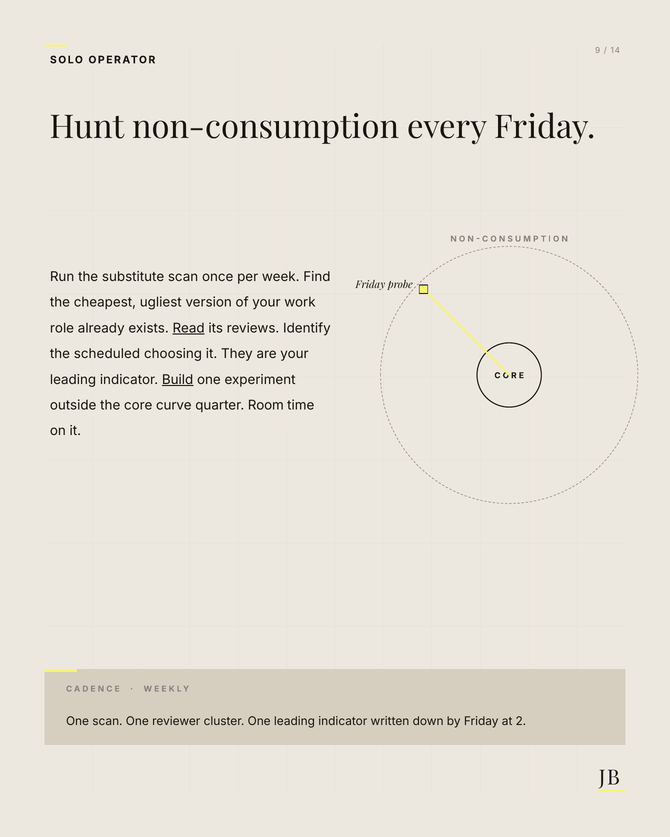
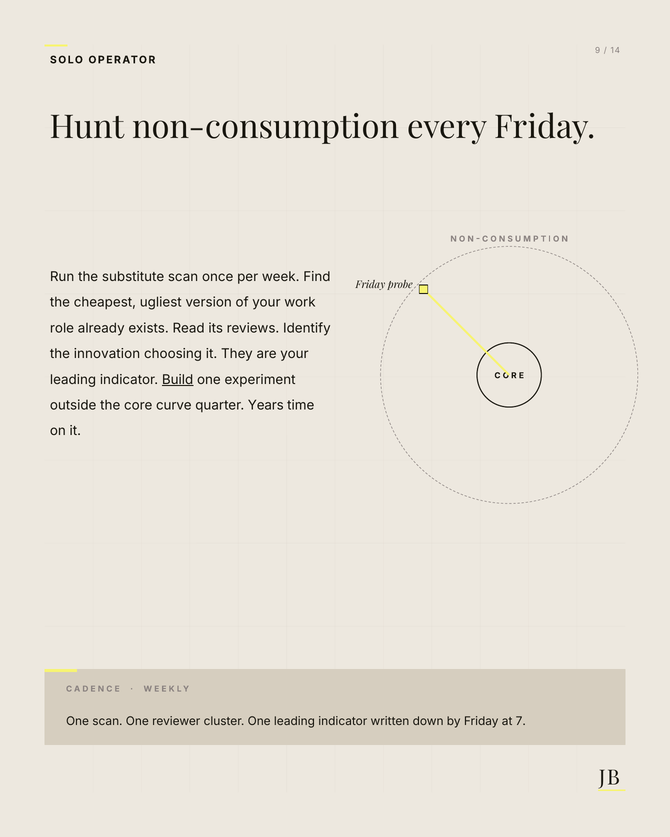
Read underline: present -> none (189, 328)
scheduled: scheduled -> innovation (107, 354)
Room: Room -> Years (266, 406)
2: 2 -> 7 (521, 722)
